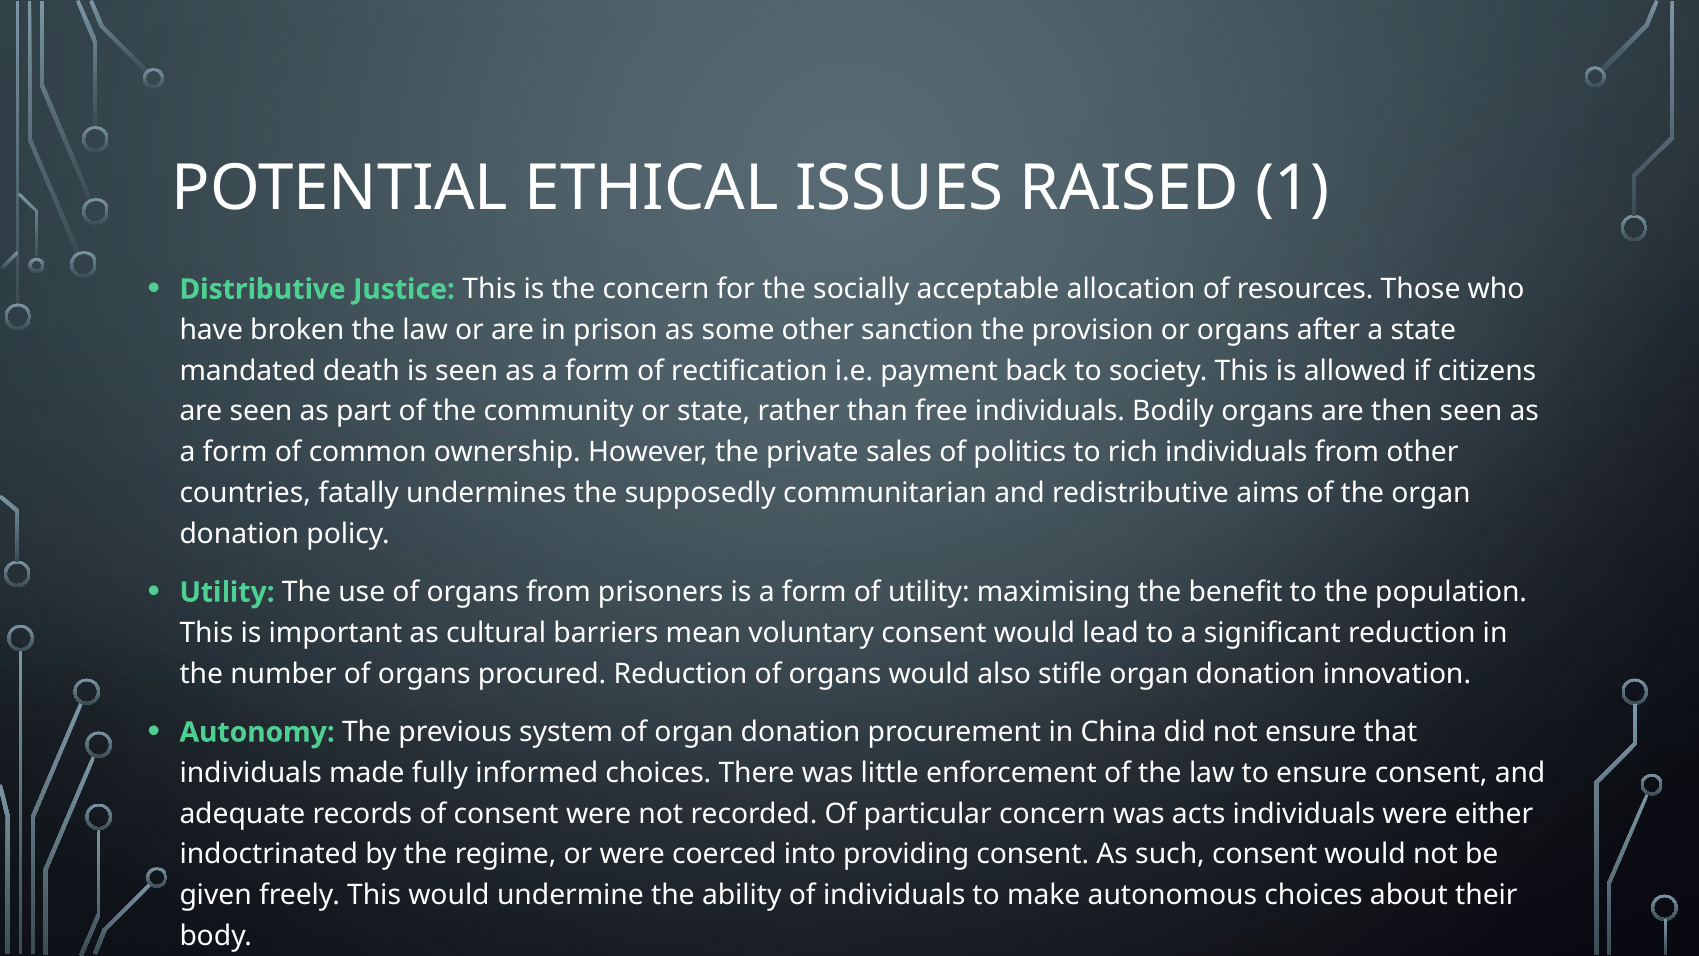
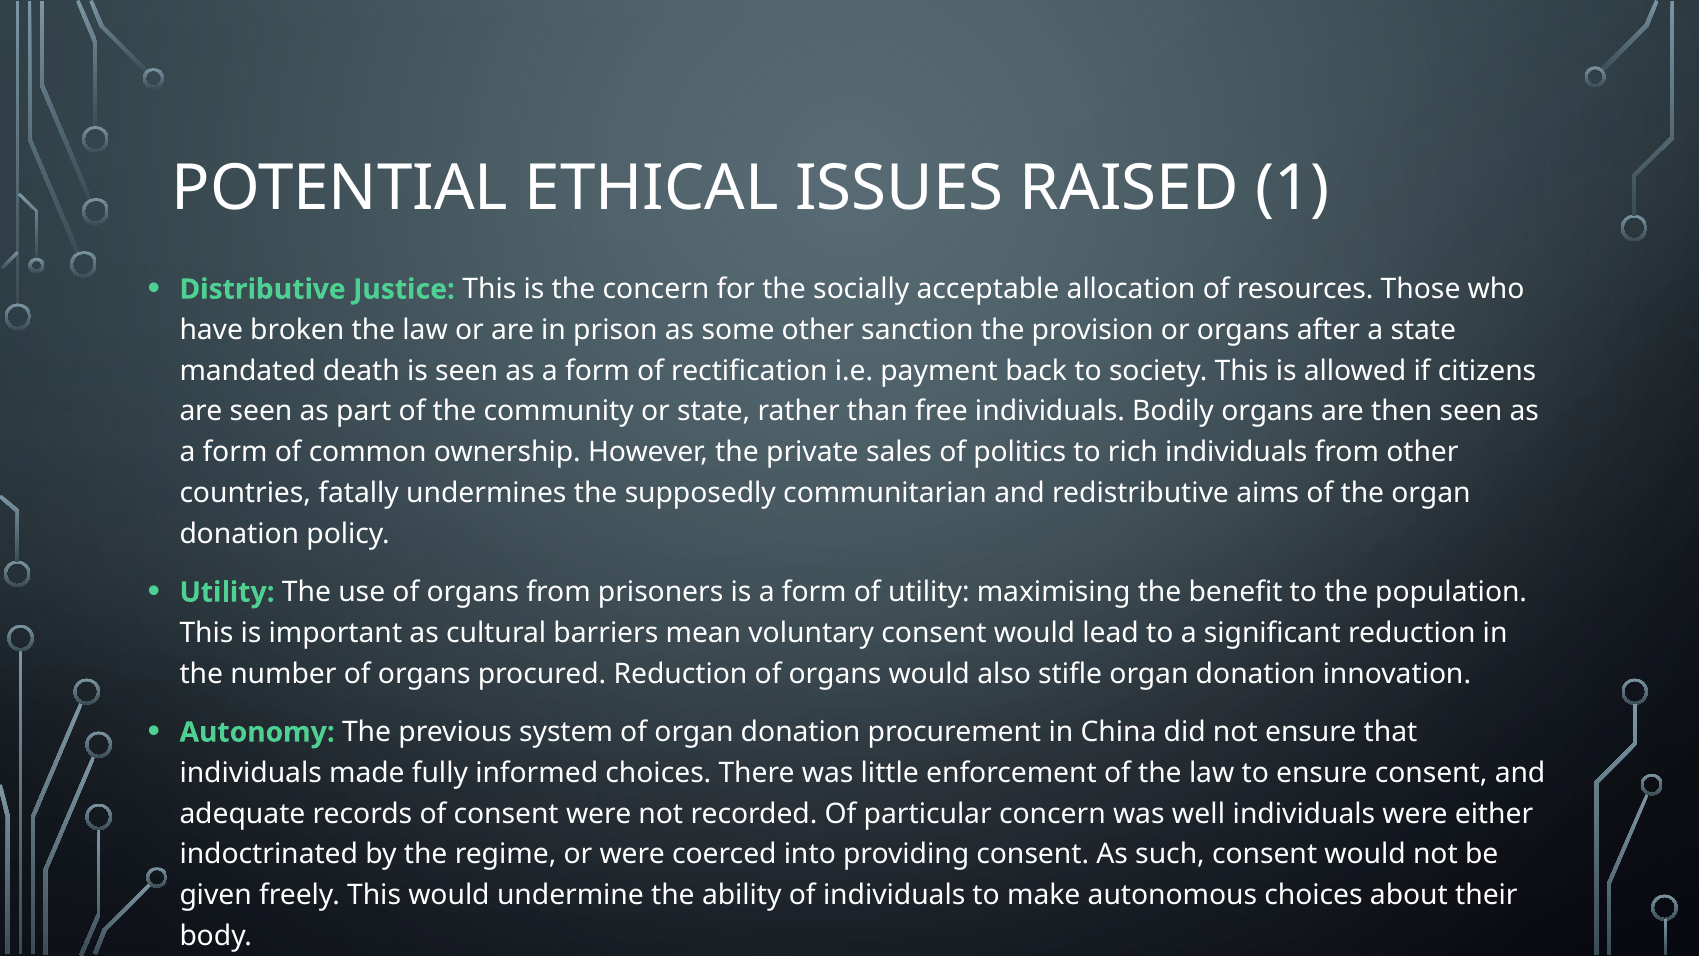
acts: acts -> well (1199, 814)
